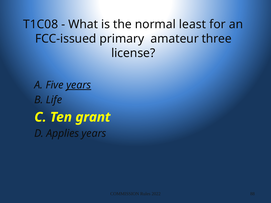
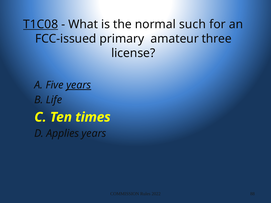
T1C08 underline: none -> present (41, 24)
least: least -> such (192, 24)
grant: grant -> times (93, 117)
